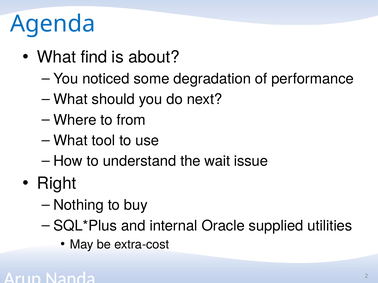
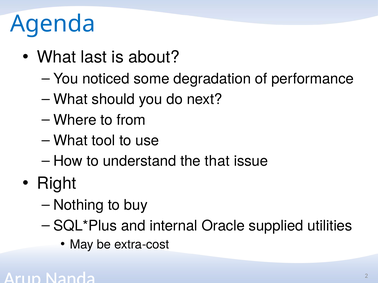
find: find -> last (94, 57)
wait: wait -> that (217, 161)
